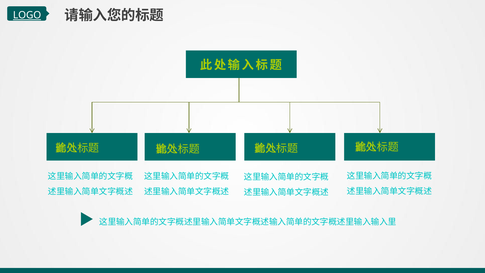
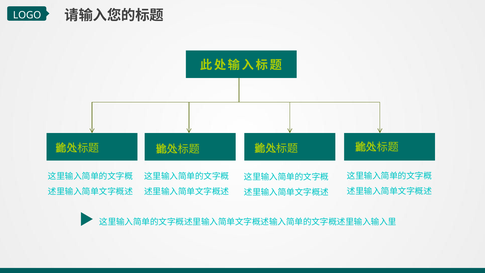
LOGO underline: present -> none (27, 15)
